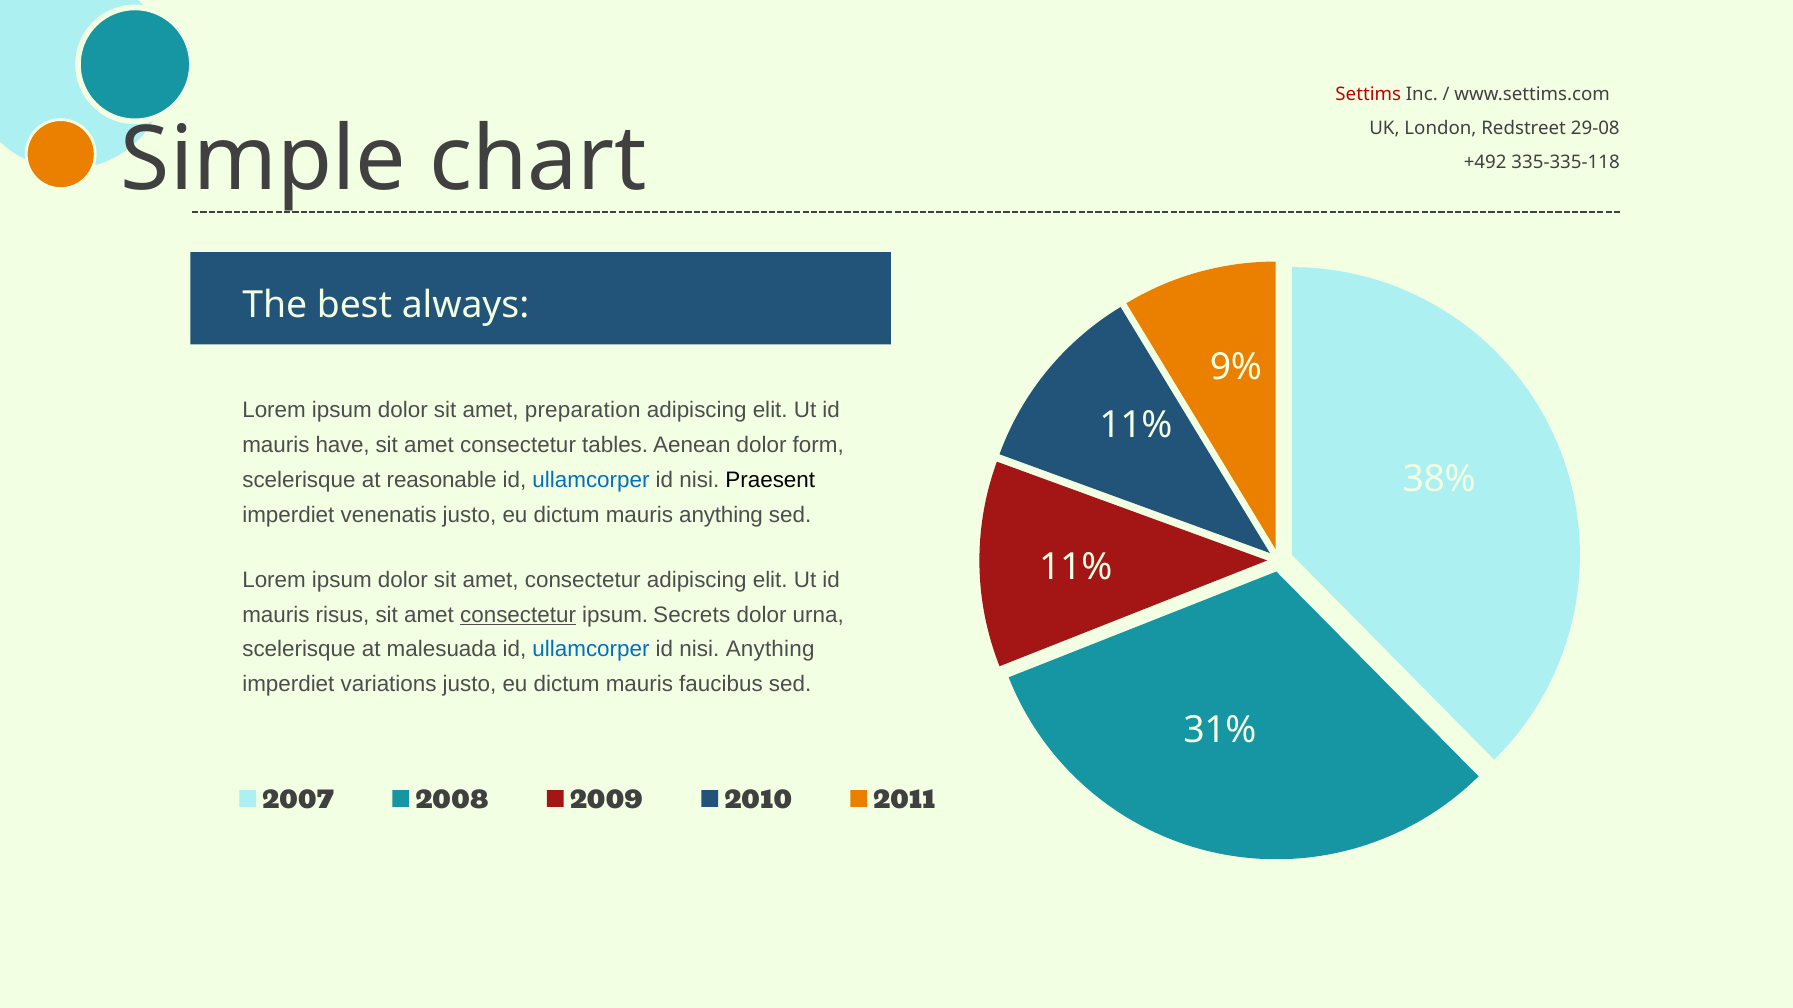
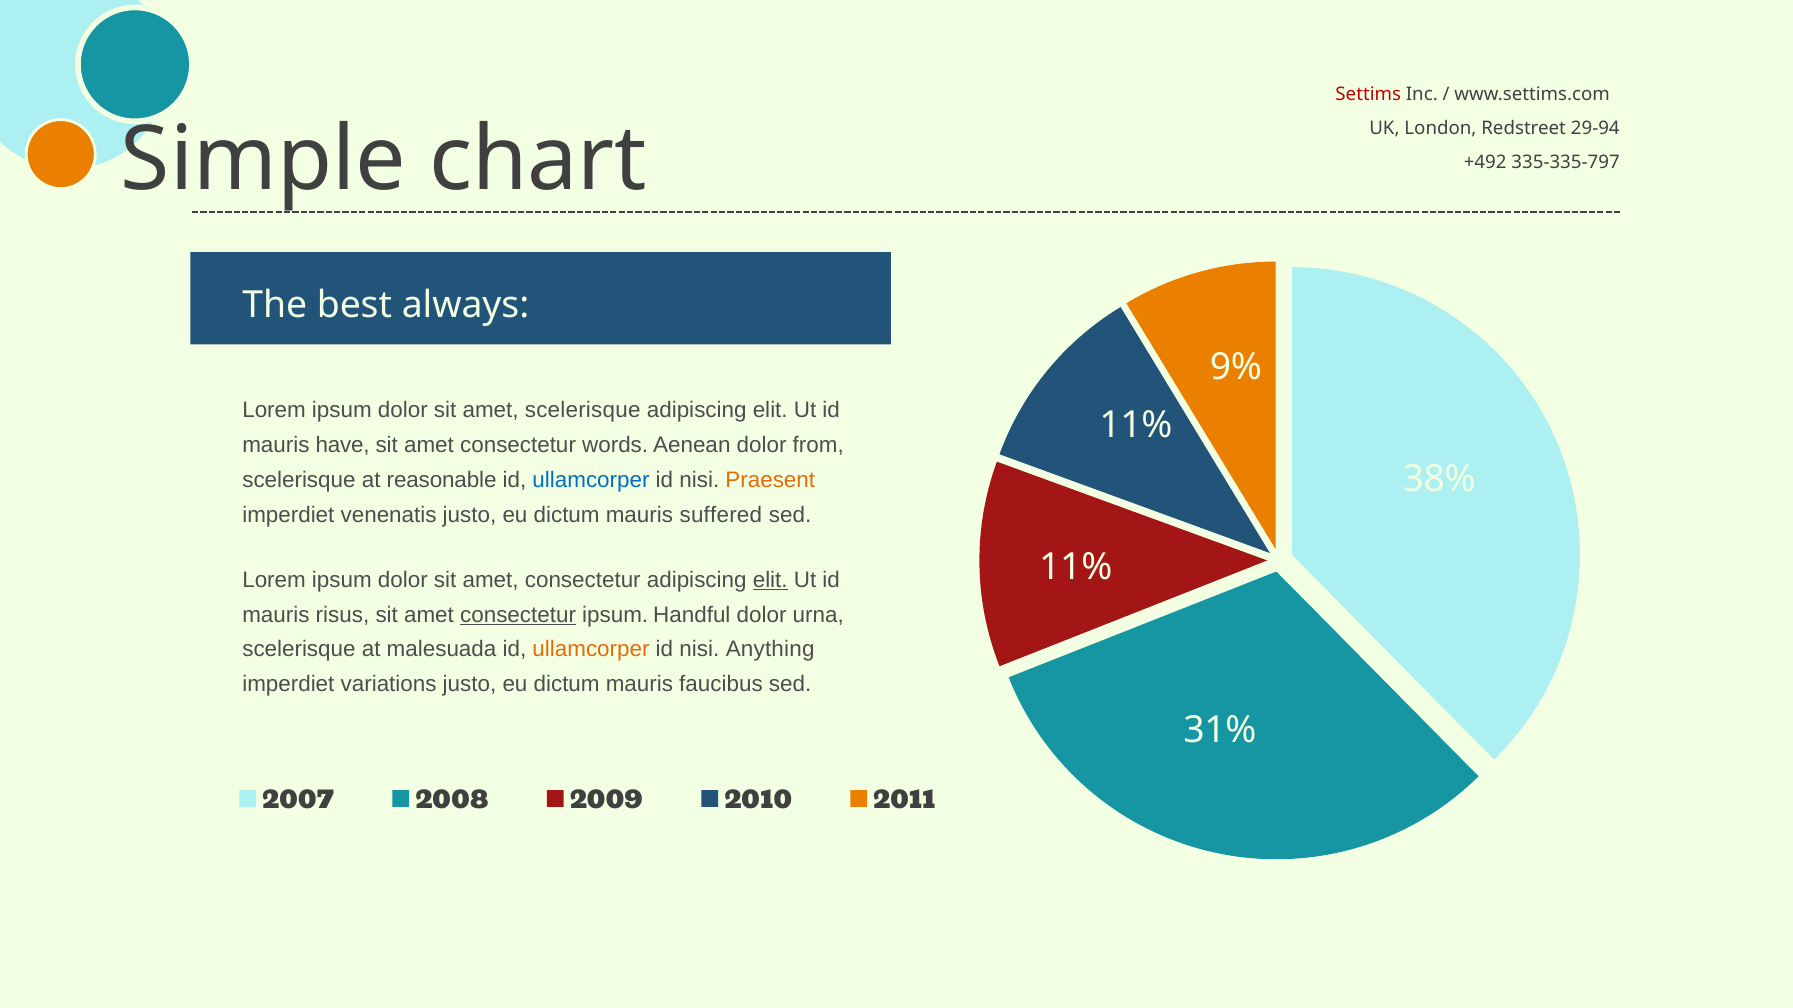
29-08: 29-08 -> 29-94 (1595, 128)
335-335-118: 335-335-118 -> 335-335-797 (1566, 162)
amet preparation: preparation -> scelerisque (583, 410)
tables: tables -> words (615, 445)
form: form -> from (818, 445)
Praesent colour: black -> orange (770, 480)
mauris anything: anything -> suffered (721, 515)
elit underline: none -> present (770, 580)
Secrets: Secrets -> Handful (692, 615)
ullamcorper colour: blue -> orange (591, 650)
